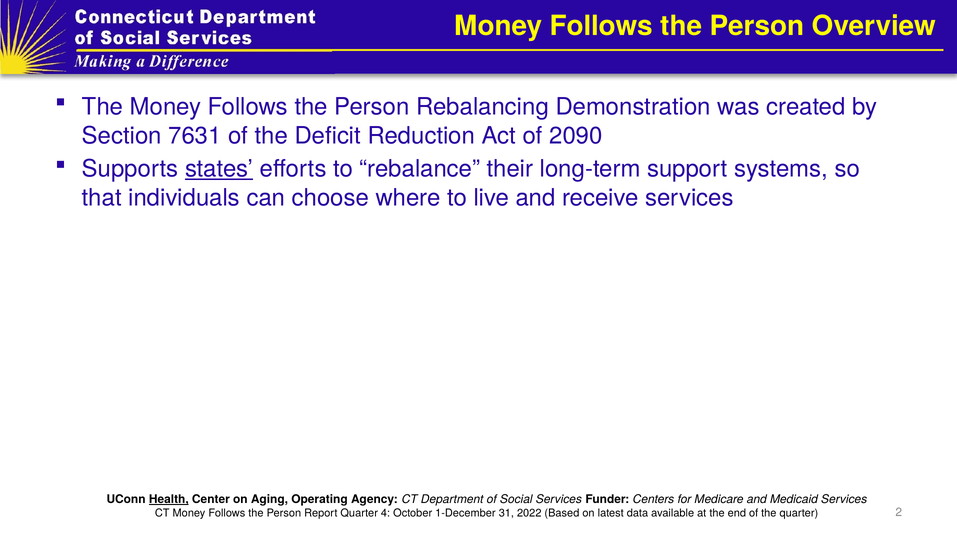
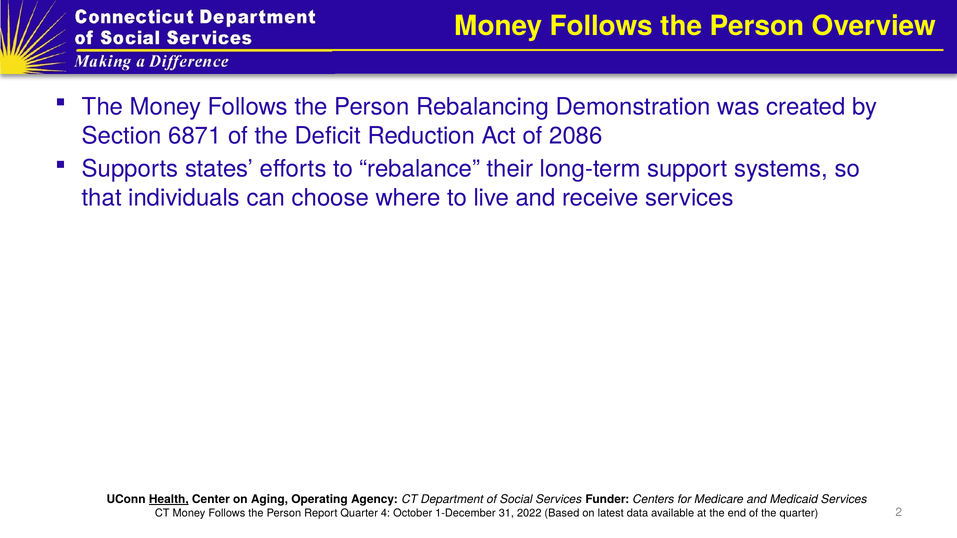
7631: 7631 -> 6871 (195, 136)
2090: 2090 -> 2086 (576, 136)
states underline: present -> none (219, 169)
